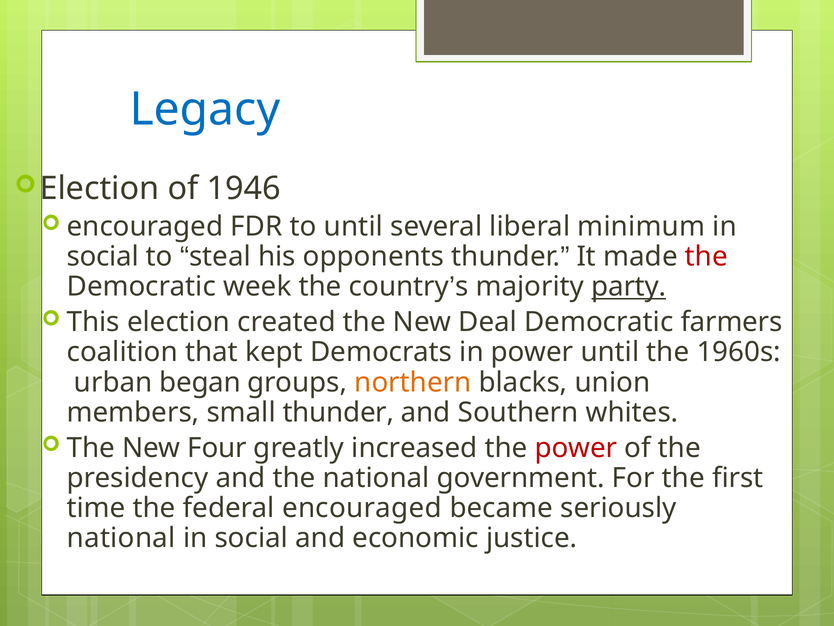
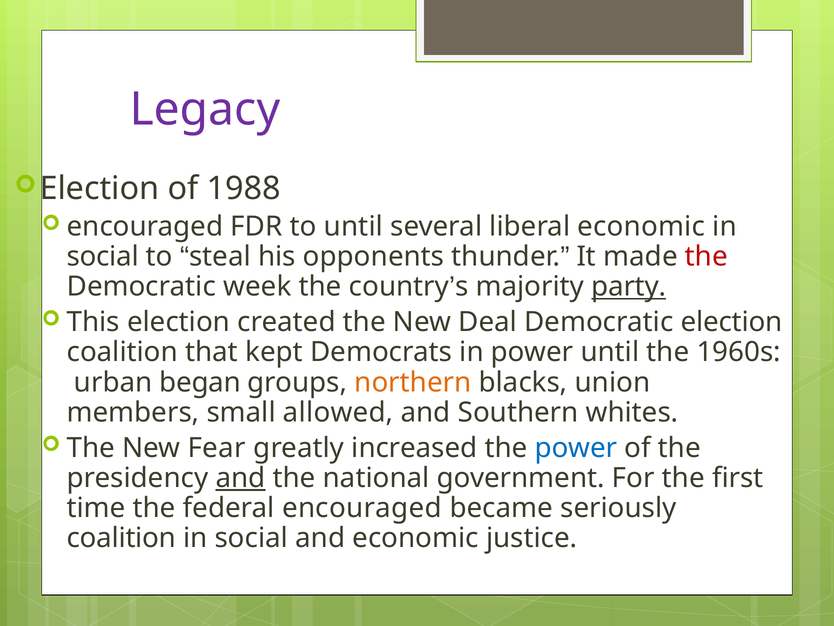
Legacy colour: blue -> purple (205, 110)
1946: 1946 -> 1988 (244, 188)
liberal minimum: minimum -> economic (641, 226)
Democratic farmers: farmers -> election (732, 322)
small thunder: thunder -> allowed (338, 412)
Four: Four -> Fear (217, 448)
power colour: red -> blue (576, 448)
and underline: none -> present (241, 478)
national: national -> coalition (121, 538)
